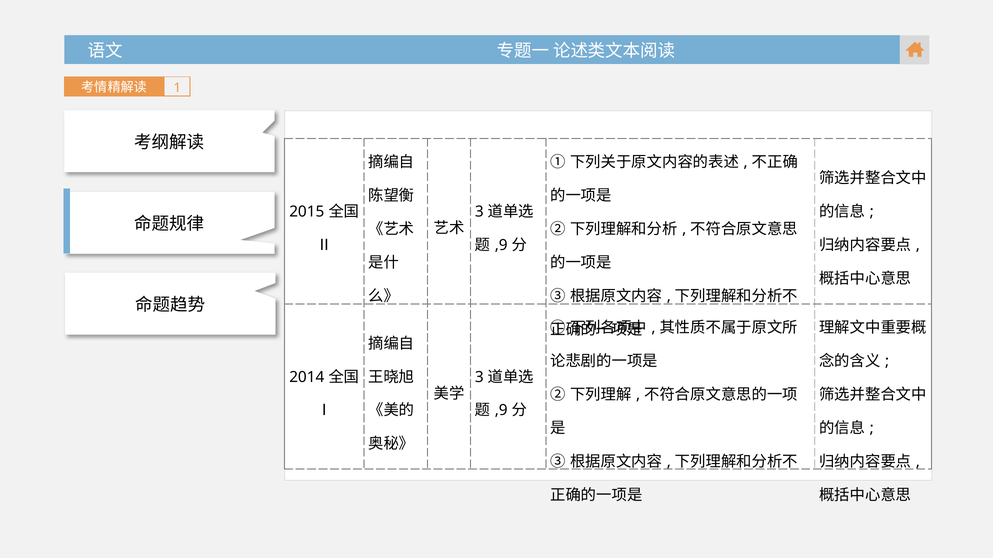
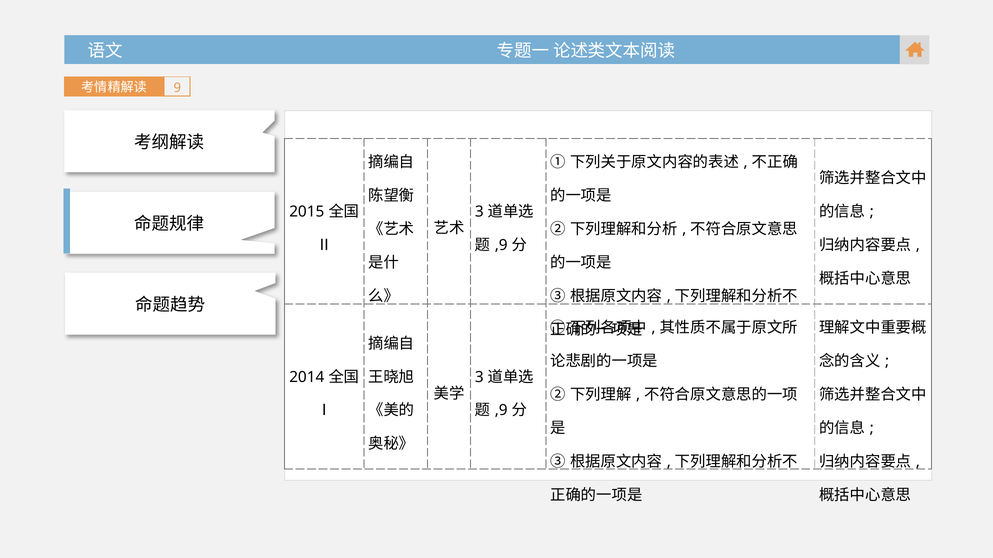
1: 1 -> 9 (177, 88)
